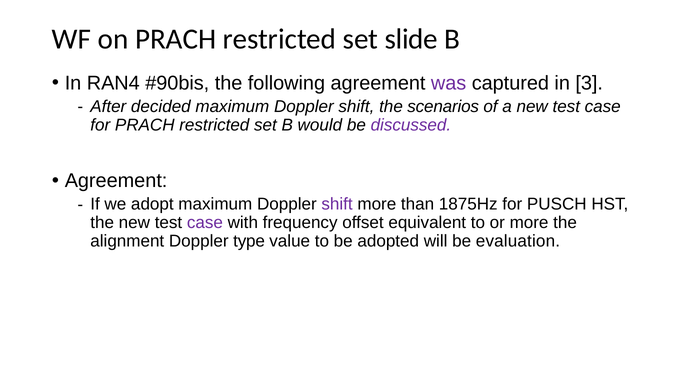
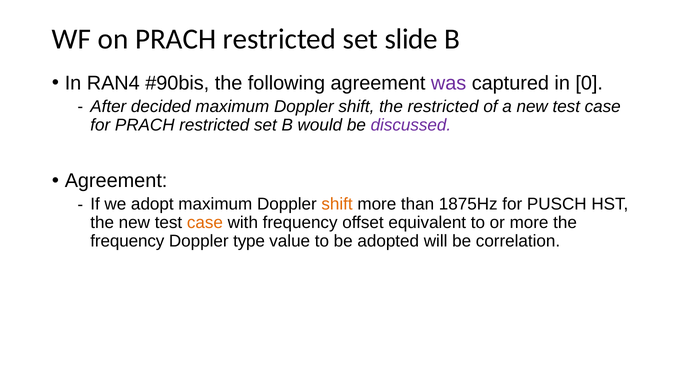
3: 3 -> 0 (589, 83)
the scenarios: scenarios -> restricted (443, 107)
shift colour: purple -> orange (337, 204)
case colour: purple -> orange (205, 223)
alignment: alignment -> frequency (127, 241)
evaluation: evaluation -> correlation (518, 241)
